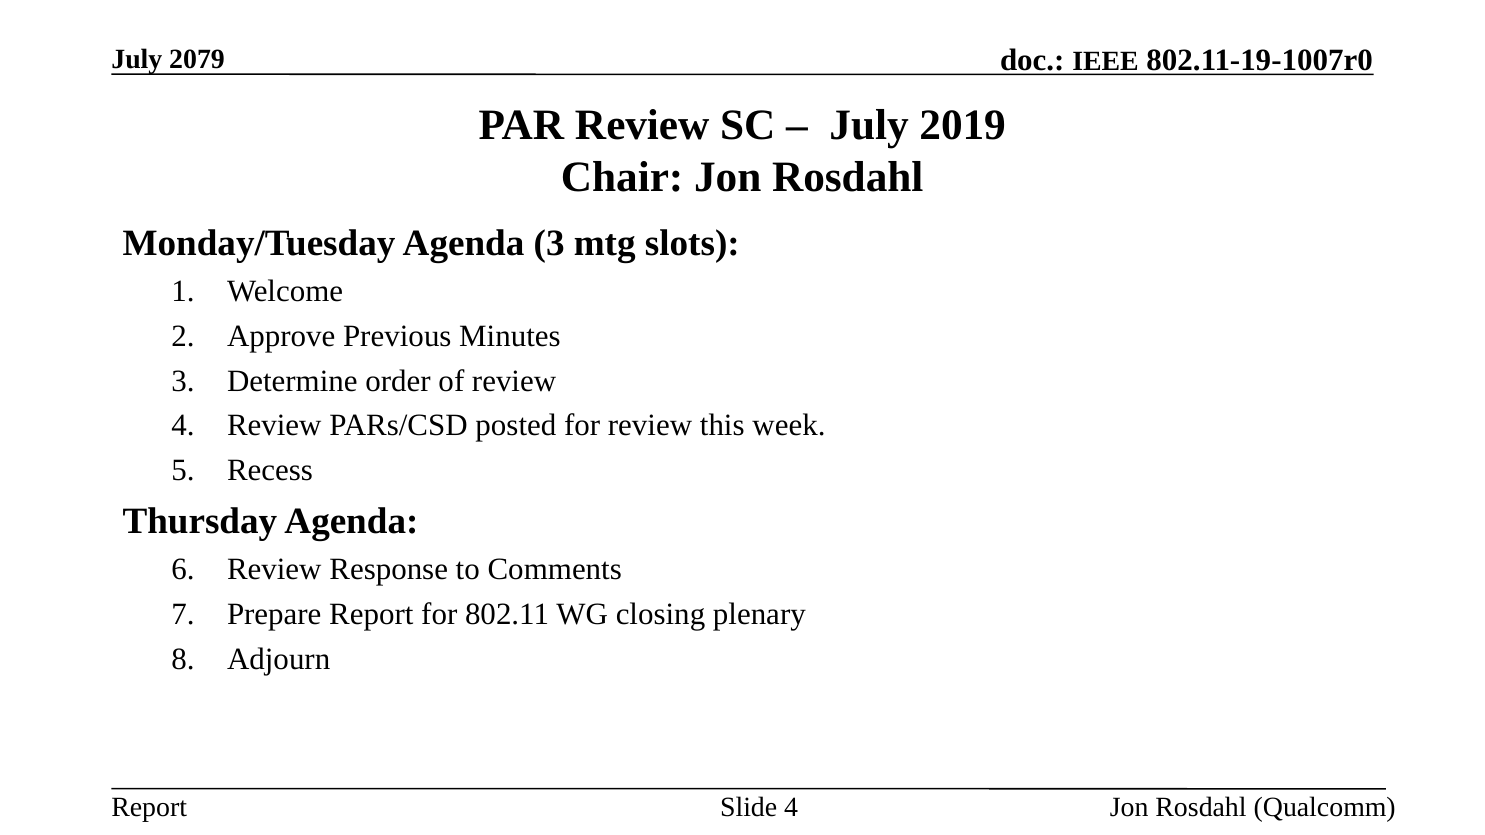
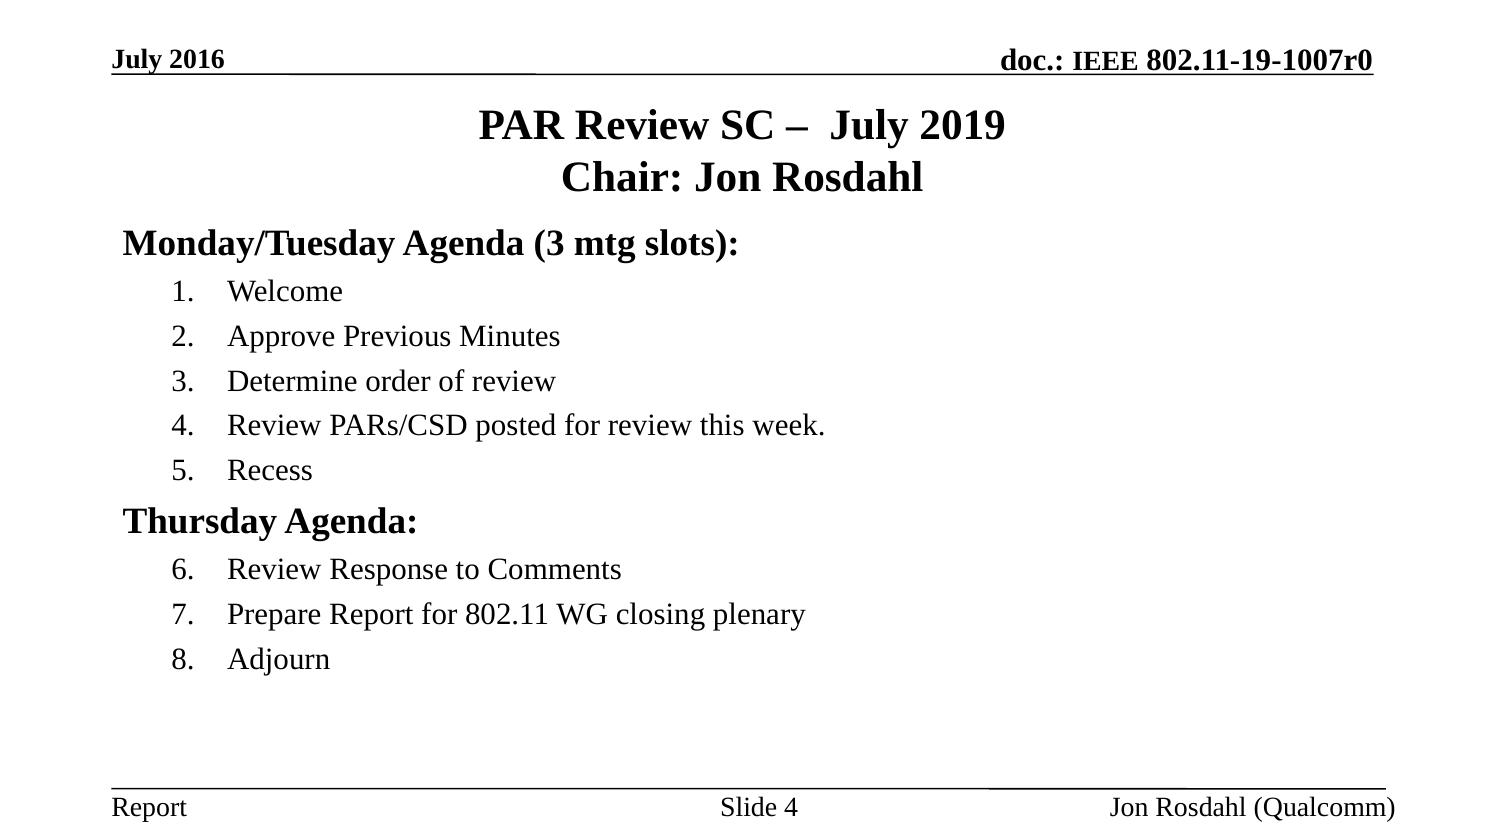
2079: 2079 -> 2016 (197, 59)
